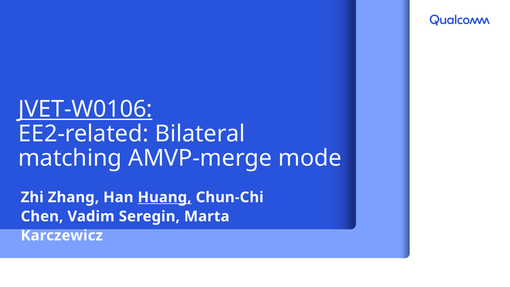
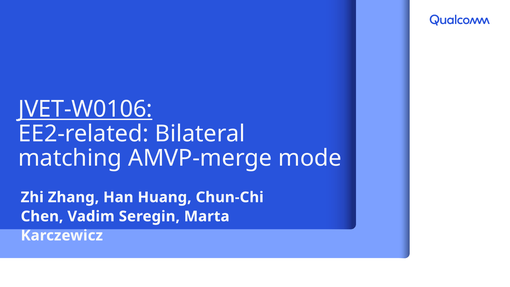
Huang underline: present -> none (165, 197)
